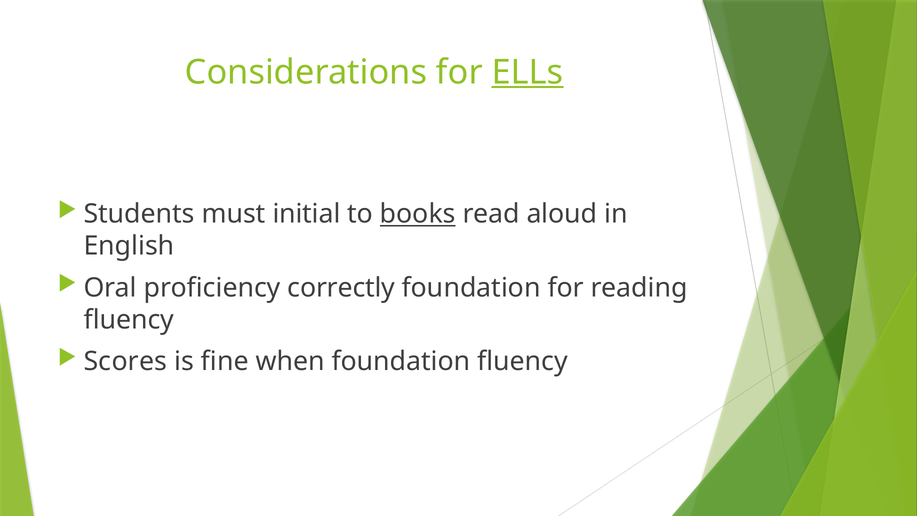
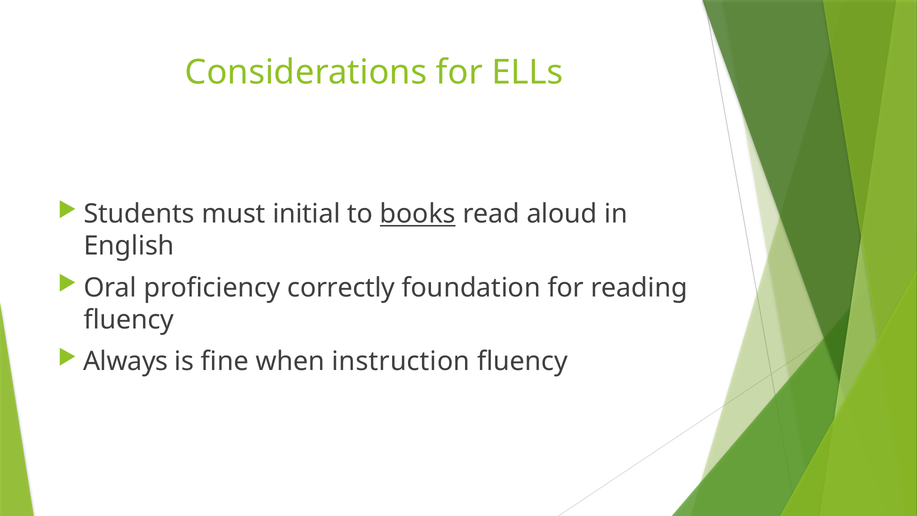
ELLs underline: present -> none (528, 72)
Scores: Scores -> Always (126, 361)
when foundation: foundation -> instruction (401, 361)
